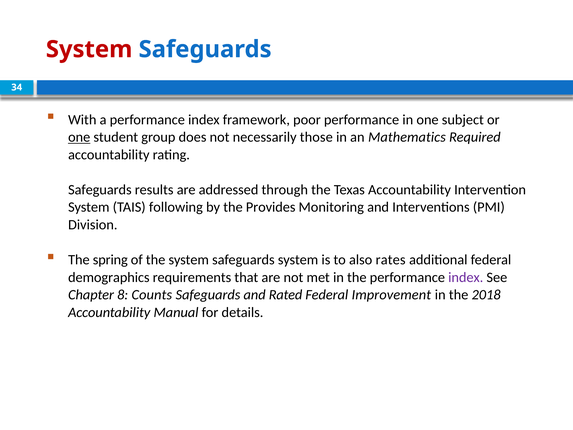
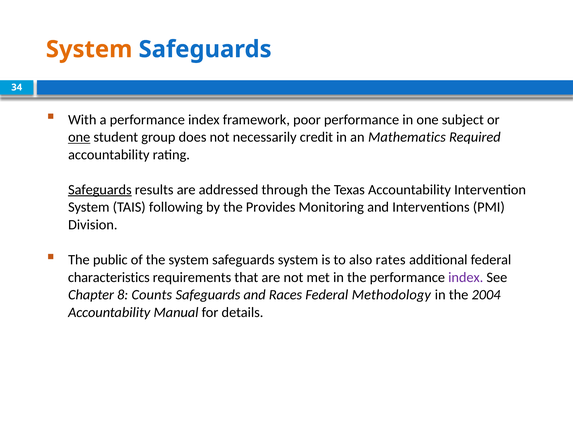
System colour: red -> orange (89, 49)
those: those -> credit (316, 137)
Safeguards underline: none -> present (100, 190)
spring: spring -> public (110, 260)
demographics: demographics -> characteristics (109, 277)
Rated: Rated -> Races (285, 295)
Improvement: Improvement -> Methodology (391, 295)
2018: 2018 -> 2004 (486, 295)
